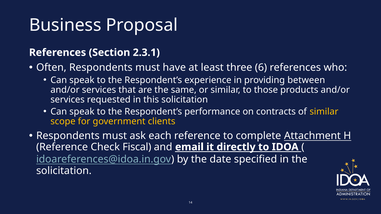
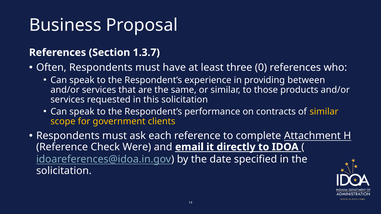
2.3.1: 2.3.1 -> 1.3.7 (146, 53)
6: 6 -> 0 (261, 68)
Fiscal: Fiscal -> Were (137, 147)
